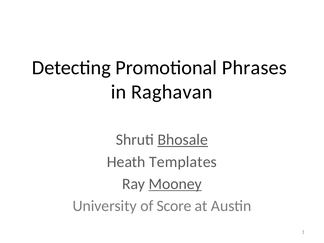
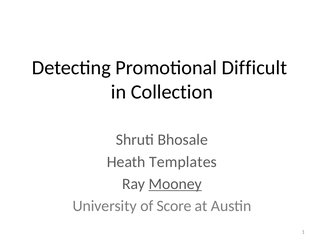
Phrases: Phrases -> Difficult (254, 68)
Raghavan: Raghavan -> Collection (172, 92)
Bhosale underline: present -> none (183, 140)
